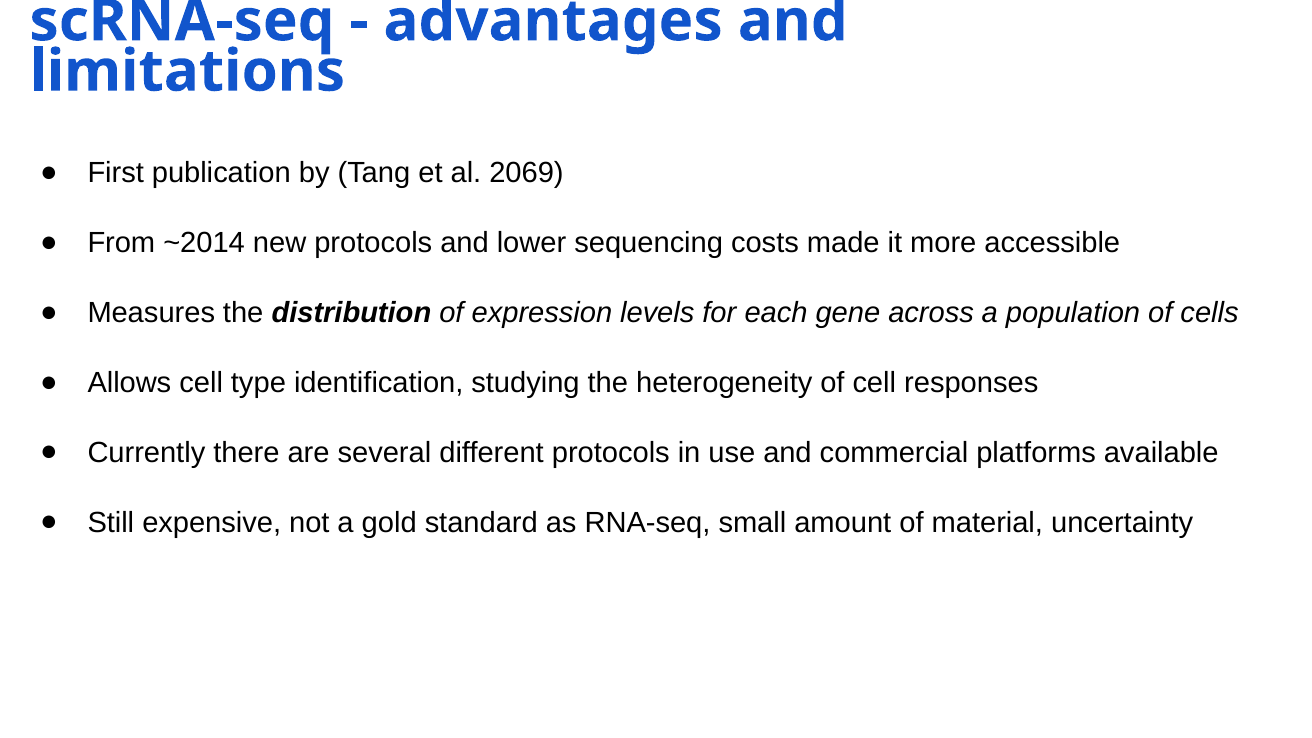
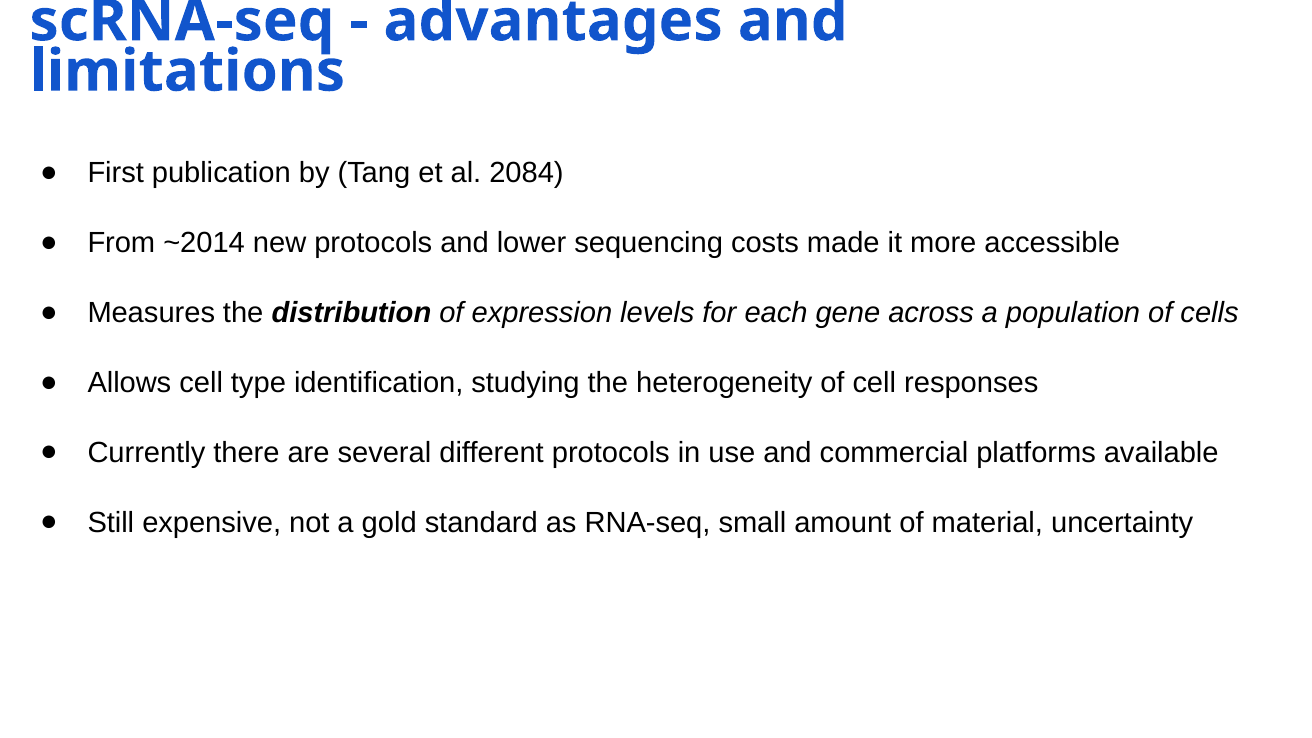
2069: 2069 -> 2084 (526, 173)
